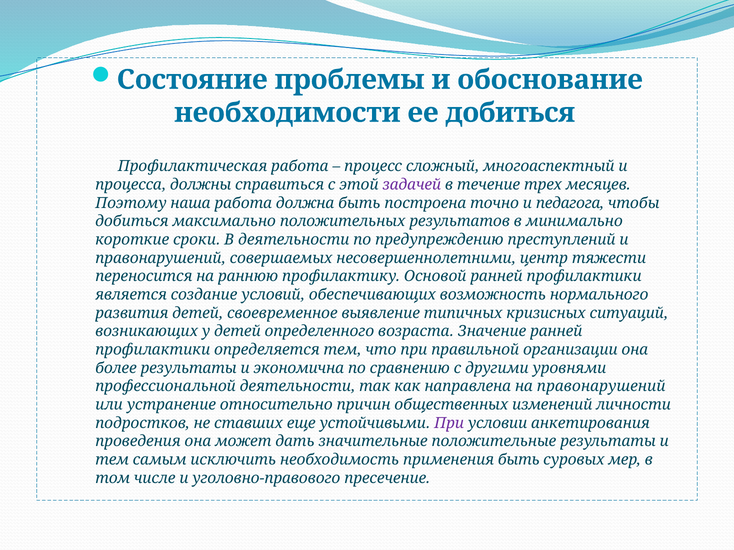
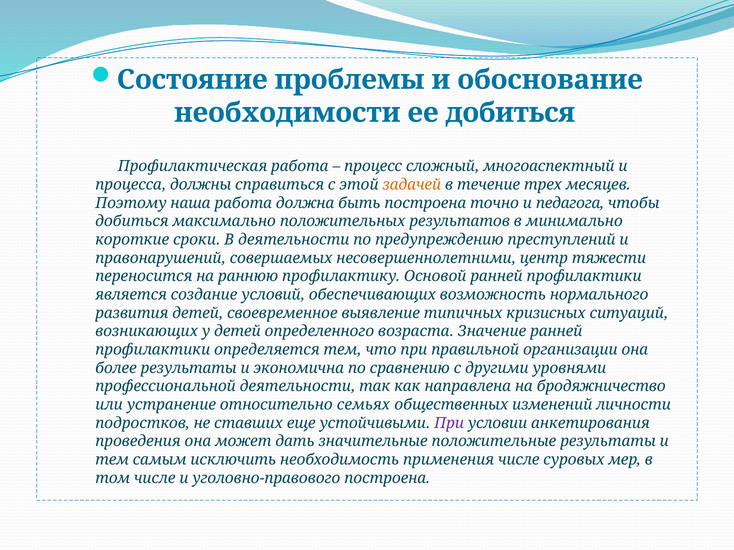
задачей colour: purple -> orange (412, 185)
на правонарушений: правонарушений -> бродяжничество (601, 387)
причин: причин -> семьях (364, 405)
применения быть: быть -> числе (519, 460)
уголовно-правового пресечение: пресечение -> построена (387, 479)
